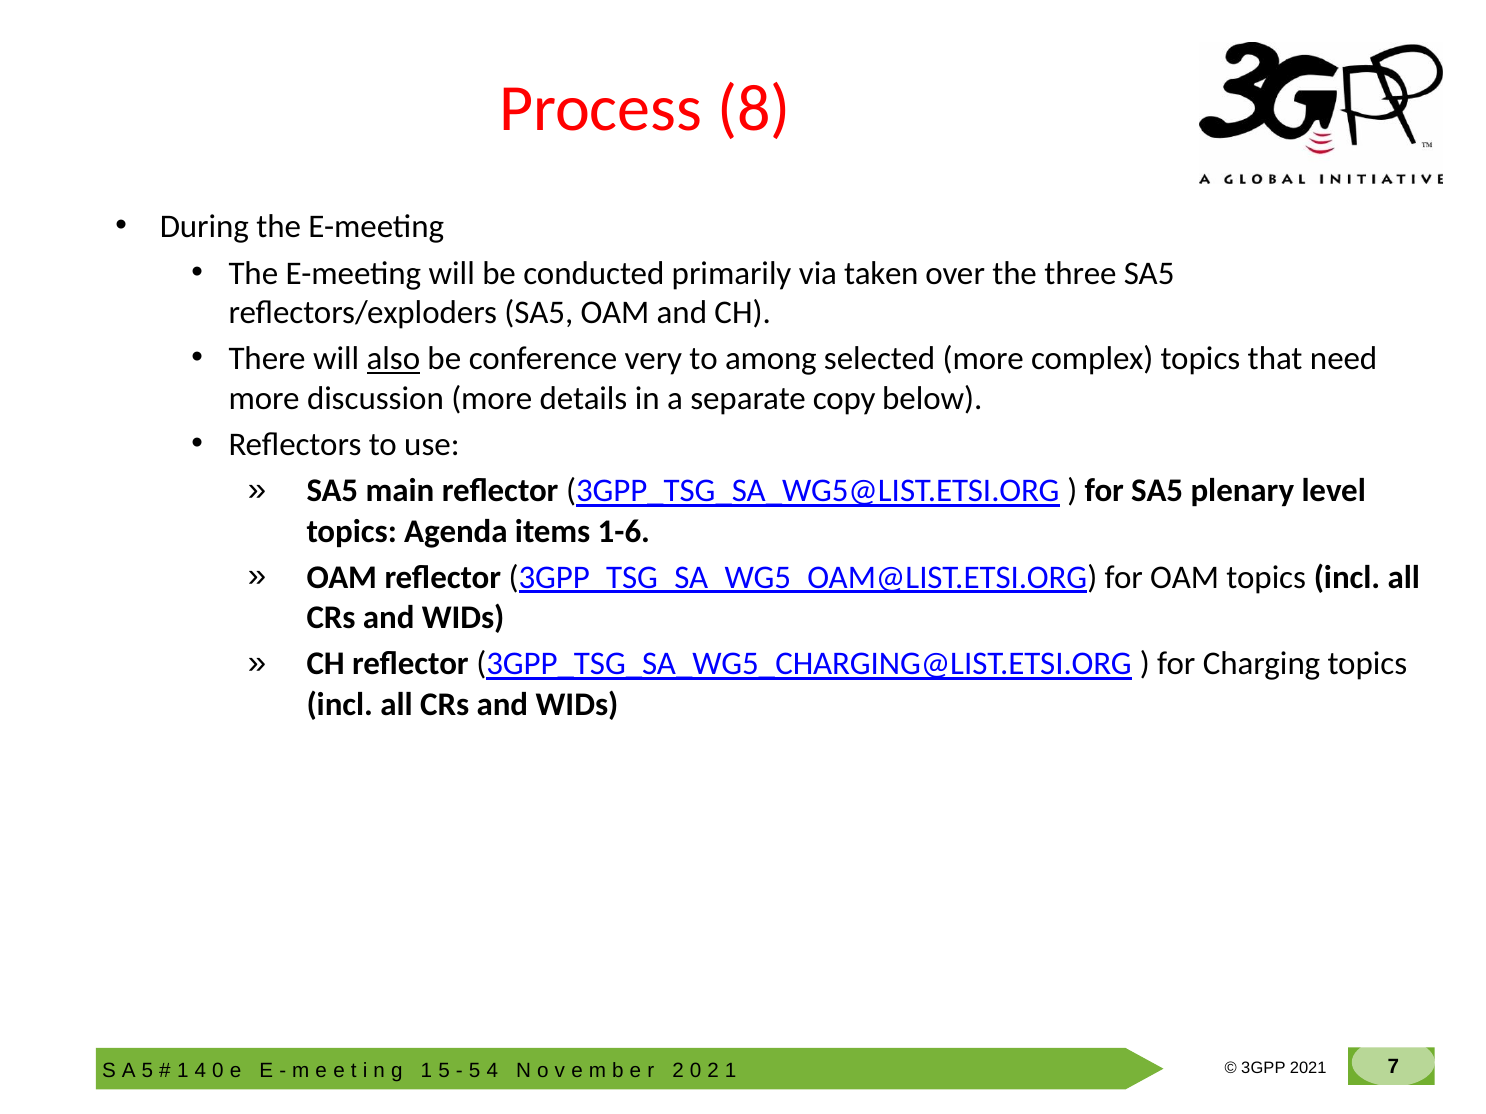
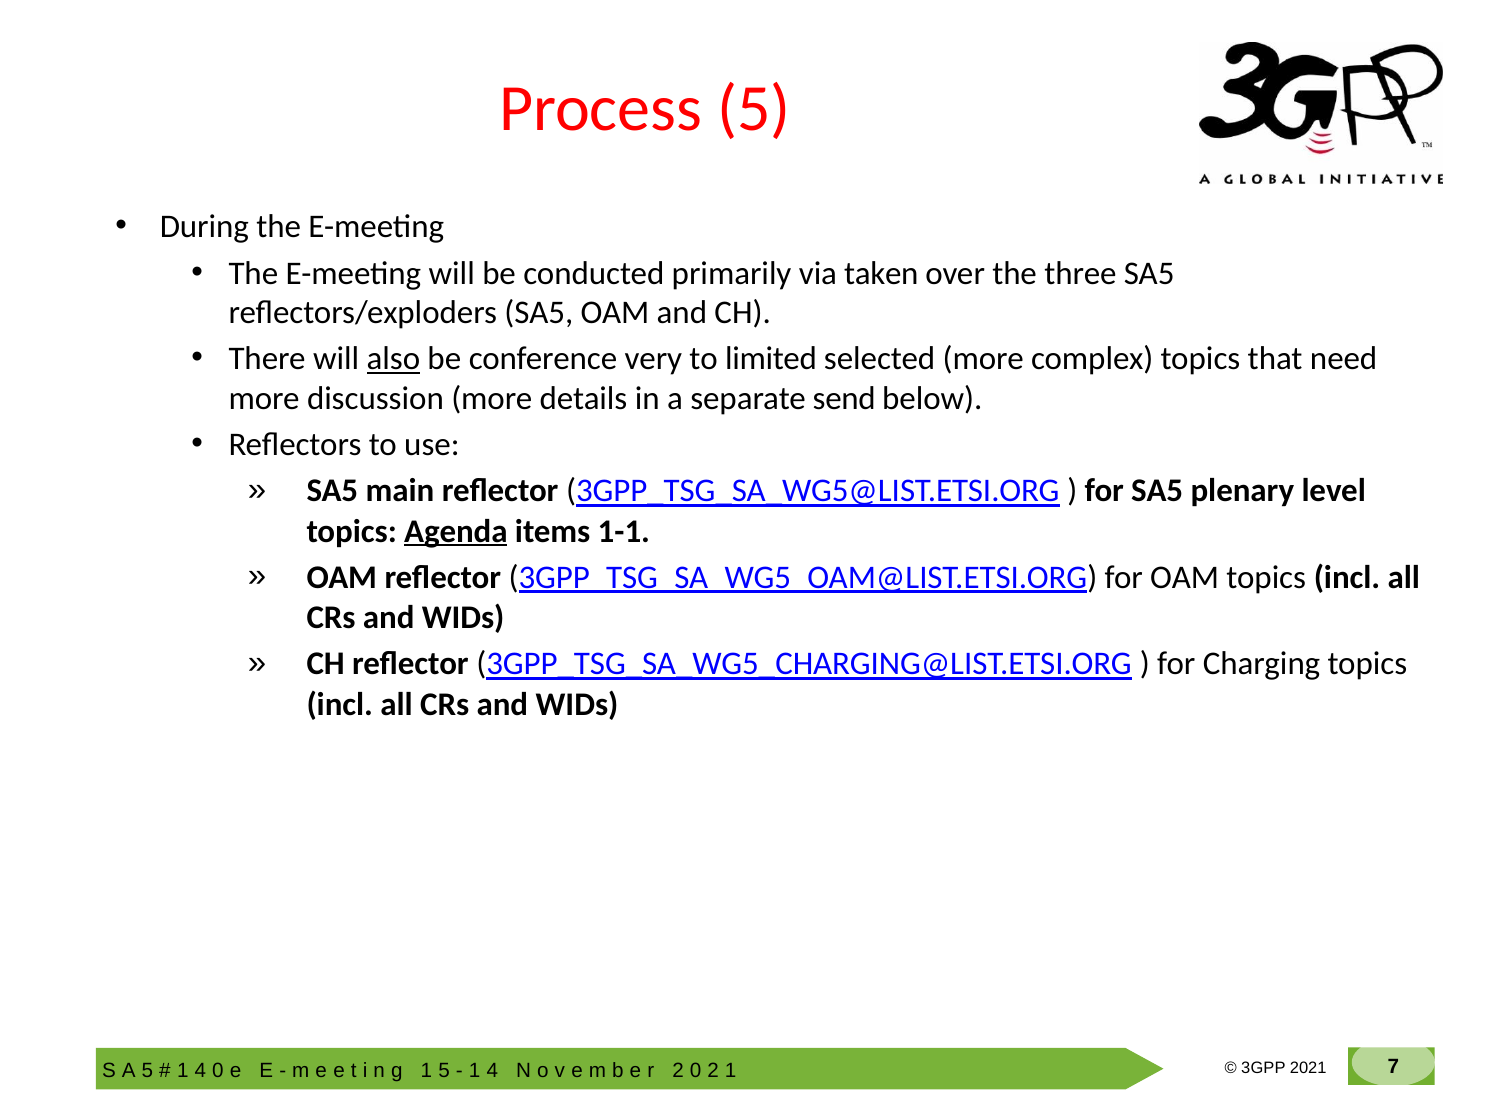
Process 8: 8 -> 5 (754, 109)
among: among -> limited (771, 359)
copy: copy -> send (844, 399)
Agenda underline: none -> present (456, 532)
1-6: 1-6 -> 1-1 (624, 532)
5: 5 -> 1 (475, 1072)
